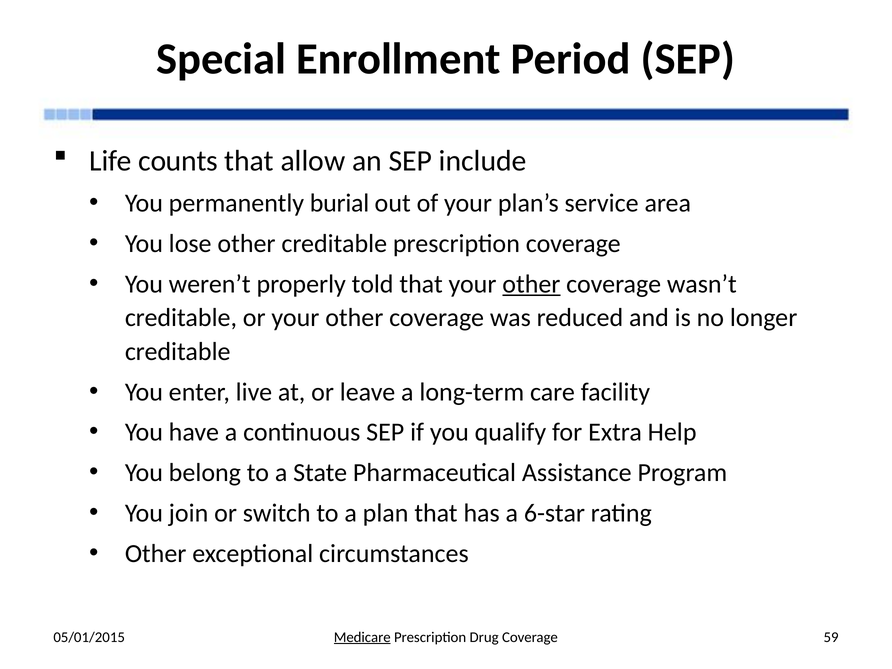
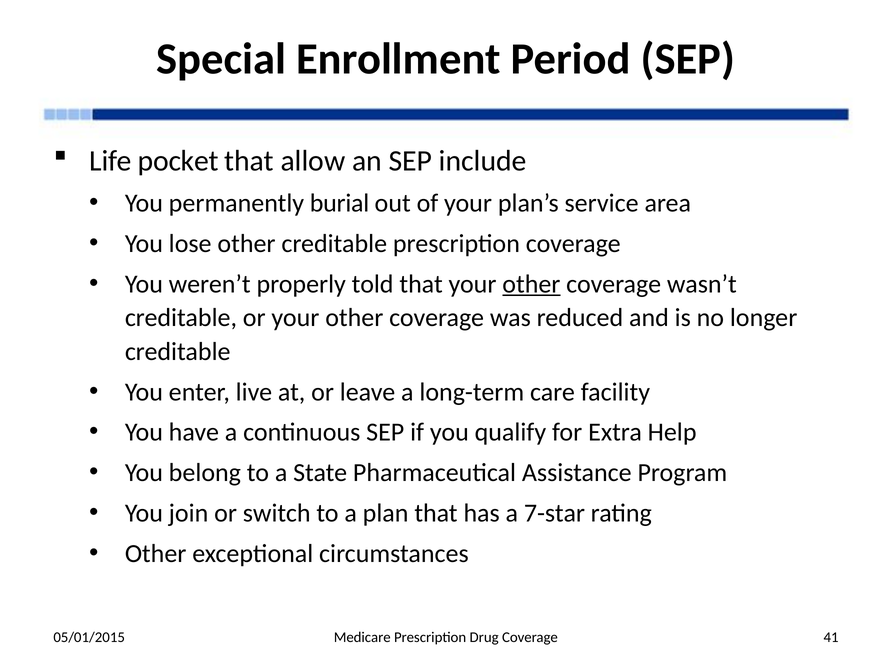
counts: counts -> pocket (178, 161)
6-star: 6-star -> 7-star (554, 513)
Medicare underline: present -> none (362, 637)
59: 59 -> 41 (831, 637)
